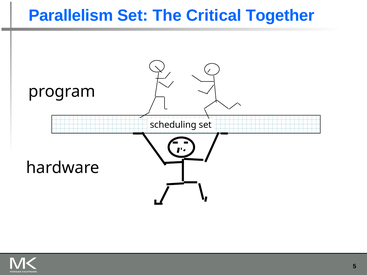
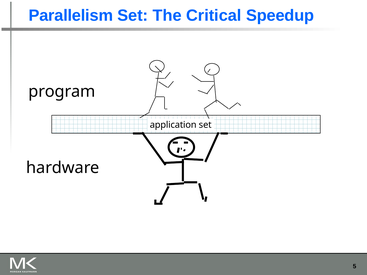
Together: Together -> Speedup (280, 16)
scheduling: scheduling -> application (173, 125)
